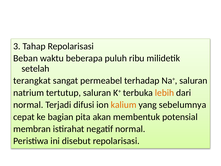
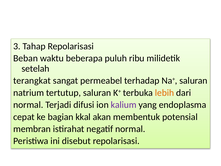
kalium colour: orange -> purple (124, 105)
sebelumnya: sebelumnya -> endoplasma (183, 105)
pita: pita -> kkal (83, 117)
